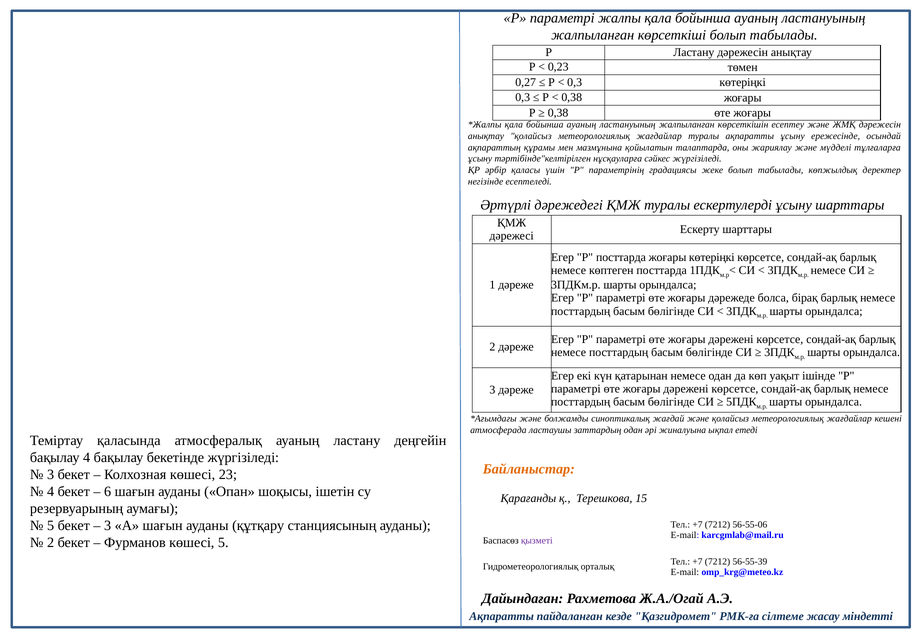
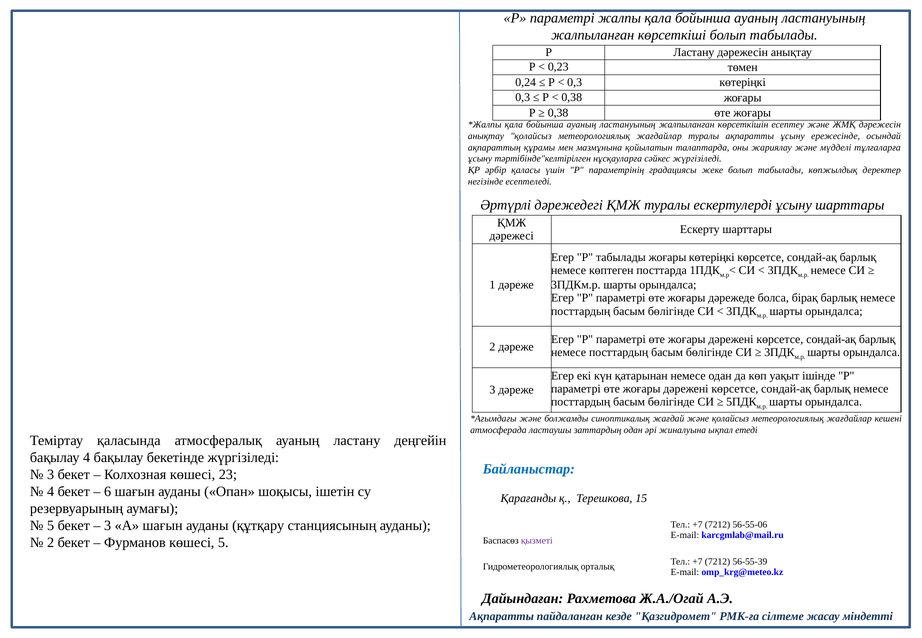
0,27: 0,27 -> 0,24 (526, 82)
Р посттарда: посттарда -> табылады (621, 257)
Байланыстар colour: orange -> blue (529, 469)
